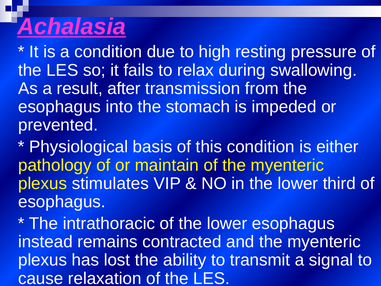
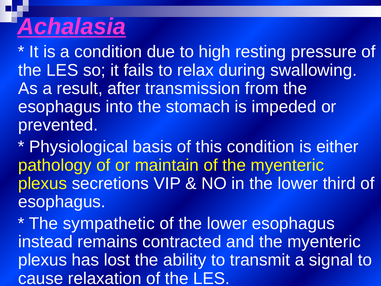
stimulates: stimulates -> secretions (110, 183)
intrathoracic: intrathoracic -> sympathetic (109, 223)
